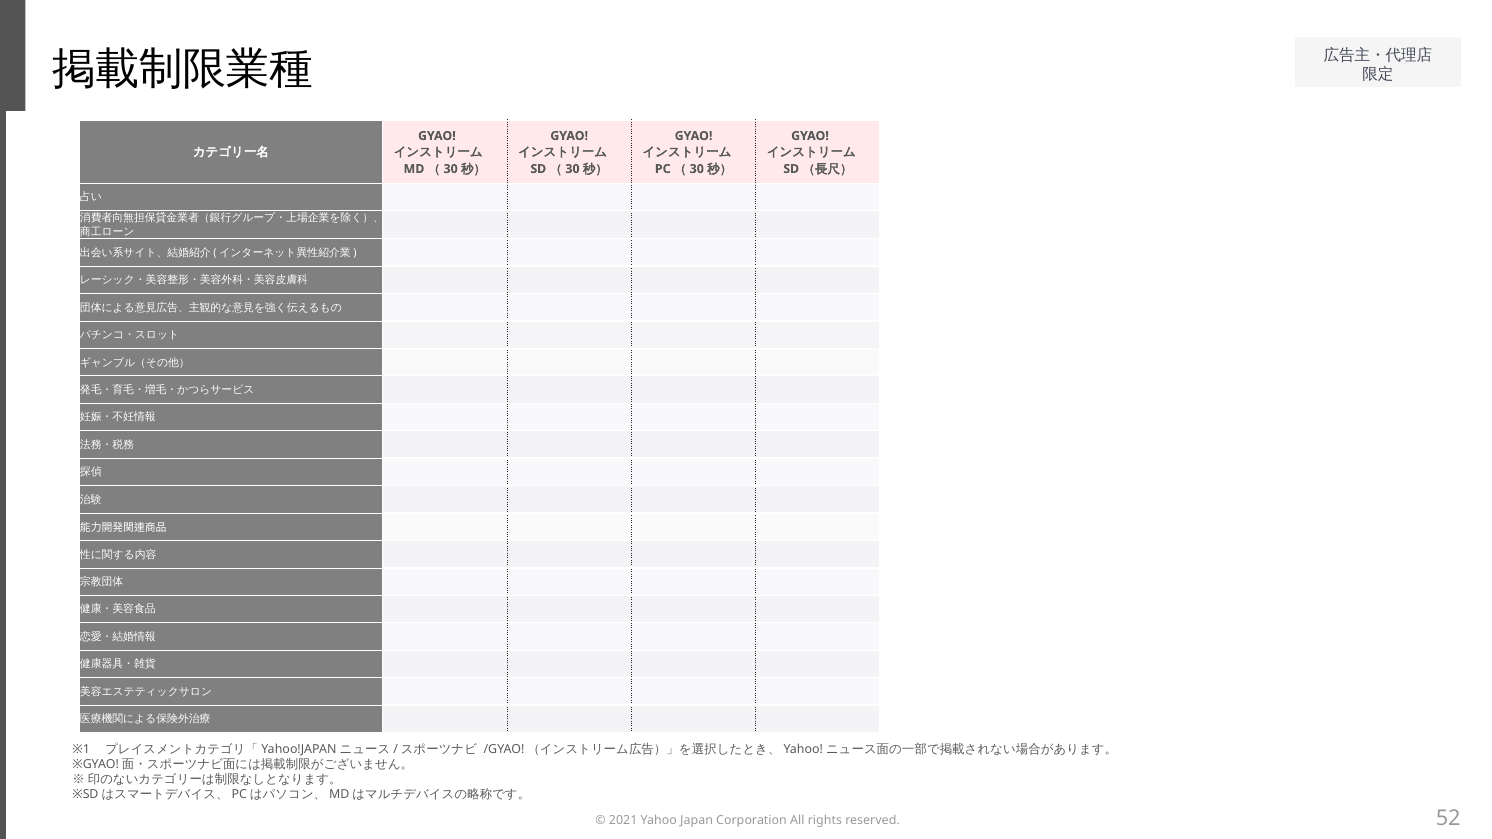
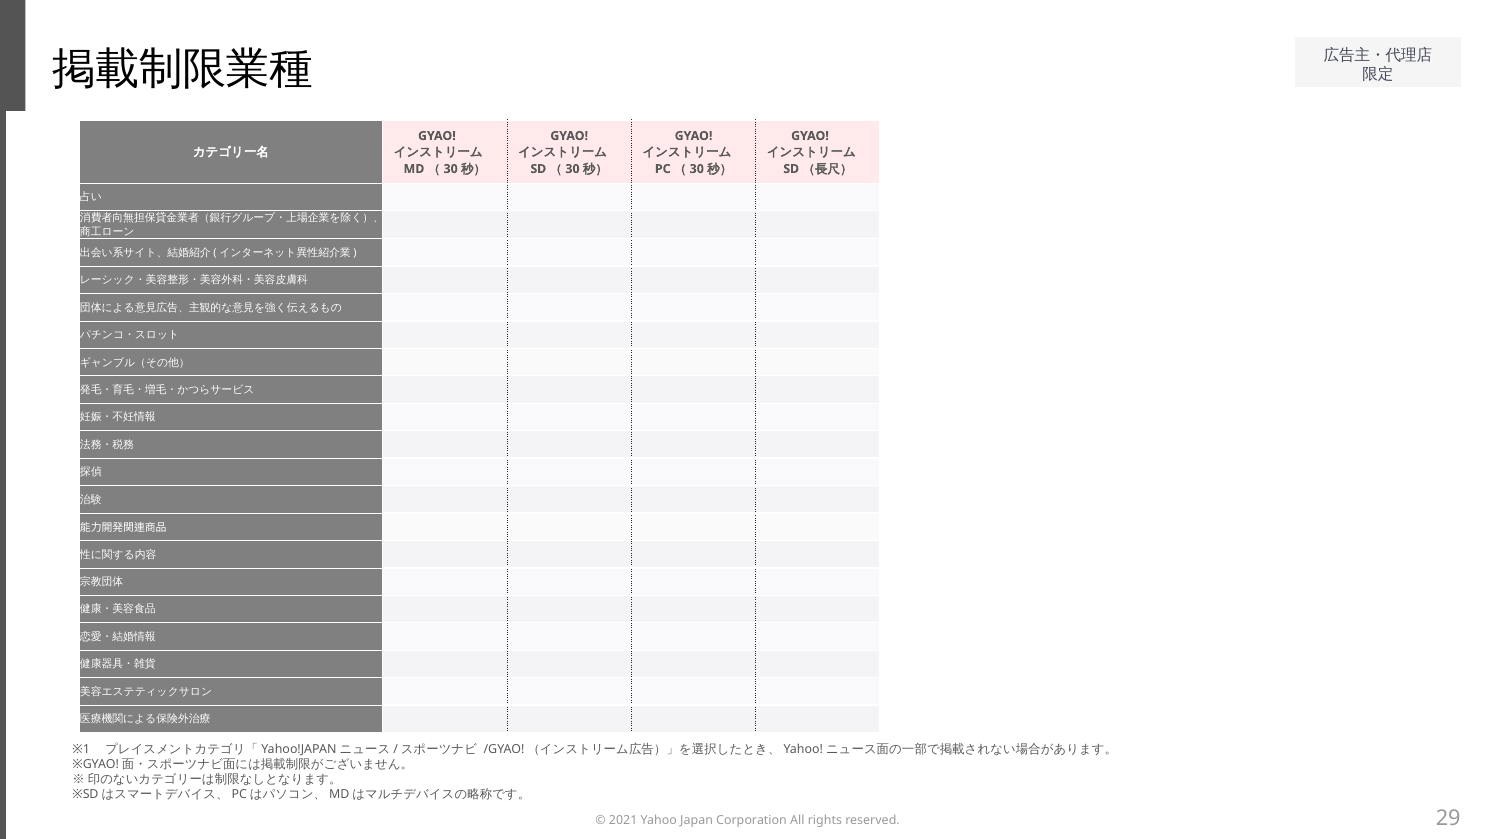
52: 52 -> 29 (1448, 819)
